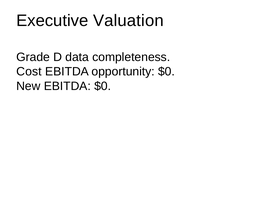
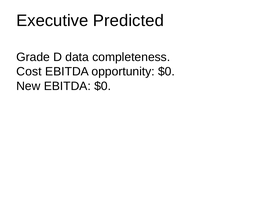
Valuation: Valuation -> Predicted (128, 21)
